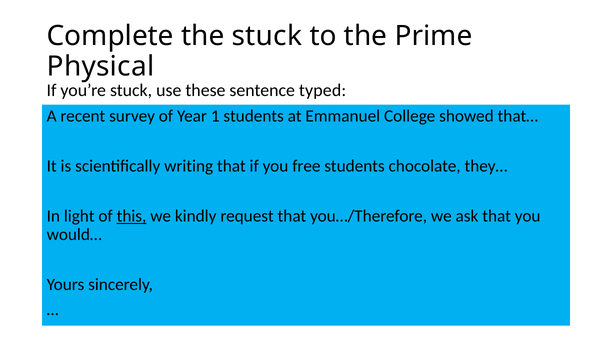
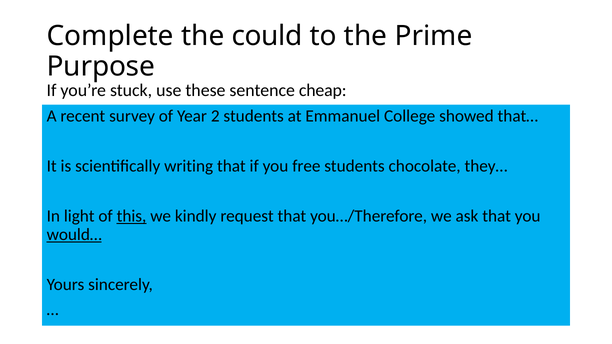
the stuck: stuck -> could (267, 36)
Physical: Physical -> Purpose (101, 67)
typed: typed -> cheap (323, 90)
1: 1 -> 2 (215, 116)
would… underline: none -> present (74, 235)
